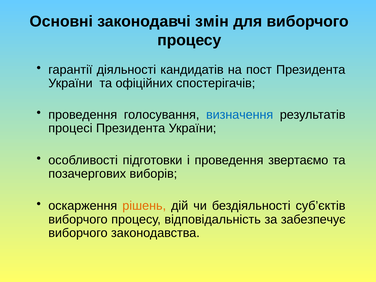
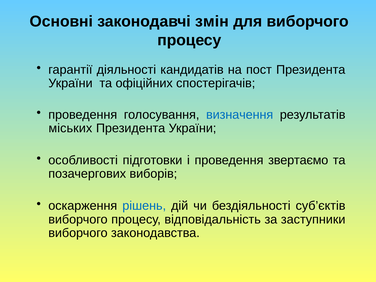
процесі: процесі -> міських (70, 128)
рішень colour: orange -> blue (144, 206)
забезпечує: забезпечує -> заступники (313, 219)
